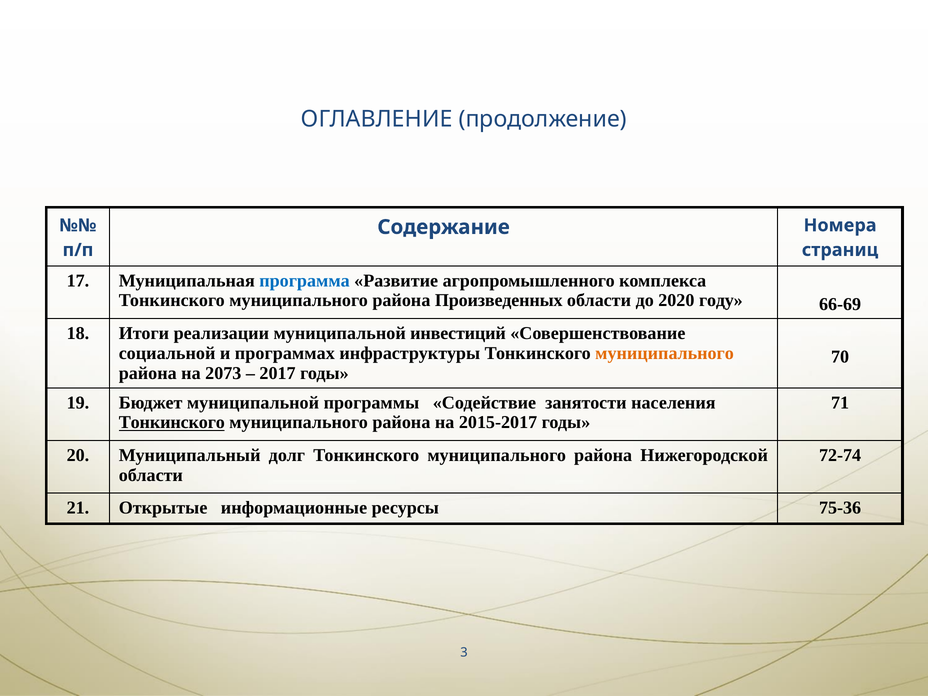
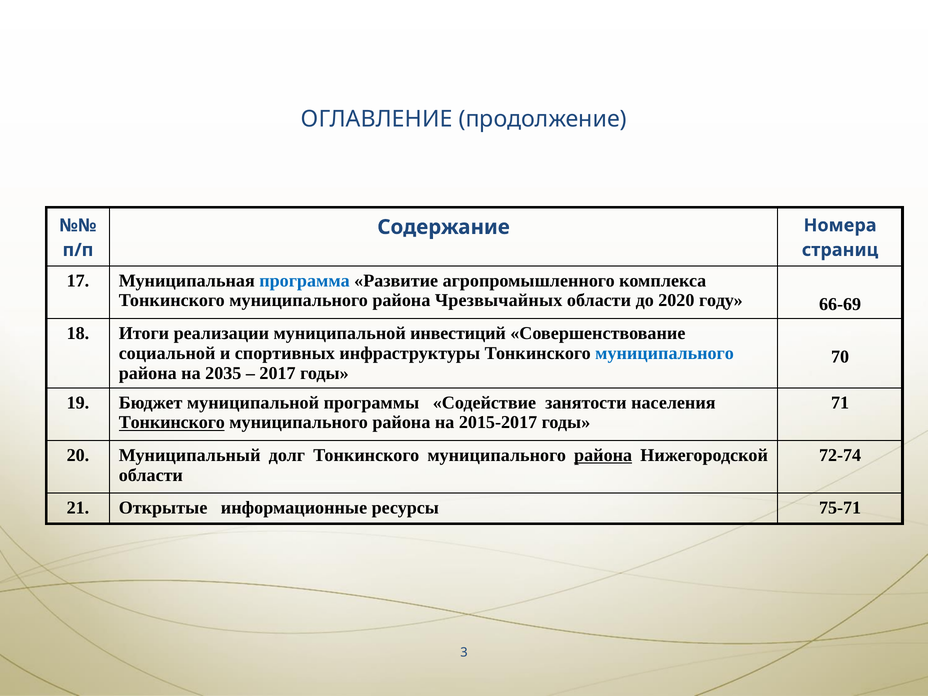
Произведенных: Произведенных -> Чрезвычайных (499, 301)
программах: программах -> спортивных (285, 353)
муниципального colour: orange -> blue (665, 353)
2073: 2073 -> 2035 (223, 373)
района underline: none -> present (603, 455)
75-36: 75-36 -> 75-71 (840, 508)
